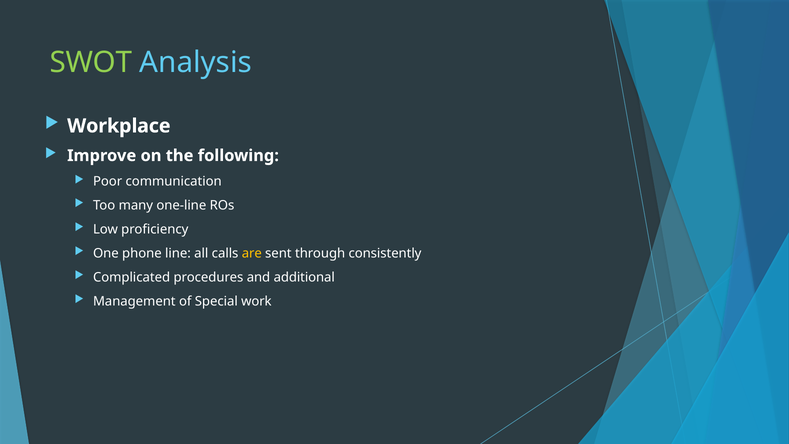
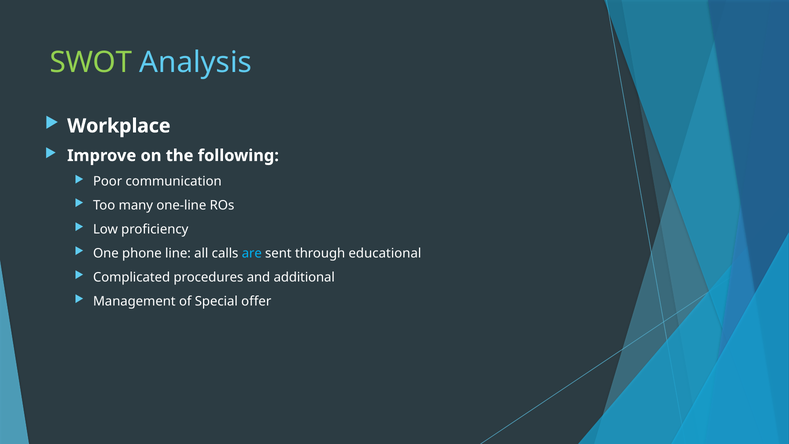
are colour: yellow -> light blue (252, 253)
consistently: consistently -> educational (385, 253)
work: work -> offer (256, 301)
